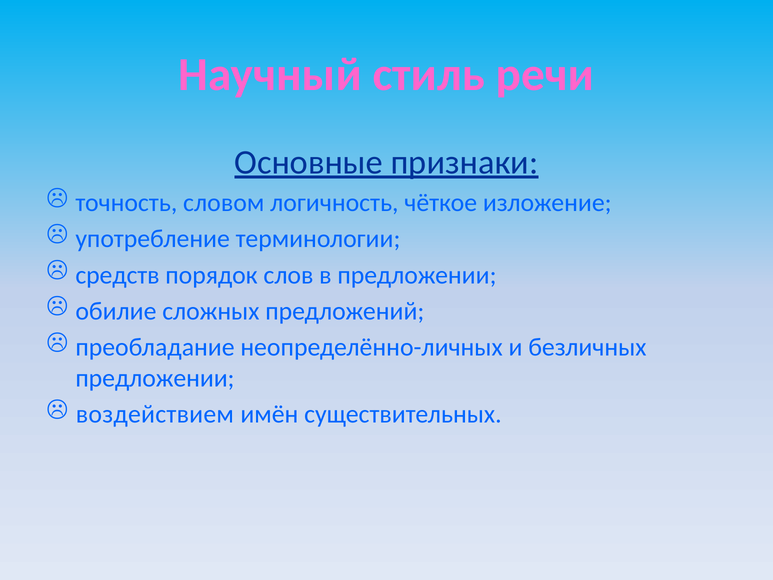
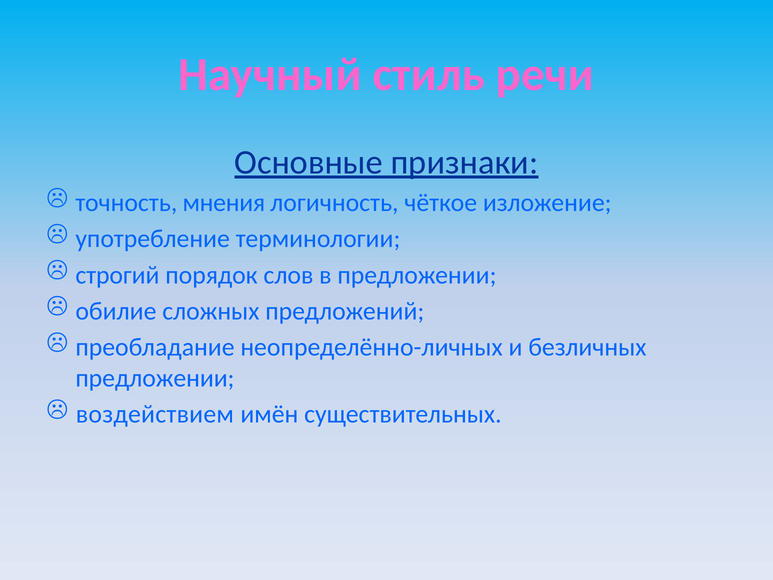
словом: словом -> мнения (224, 203)
средств: средств -> строгий (117, 275)
